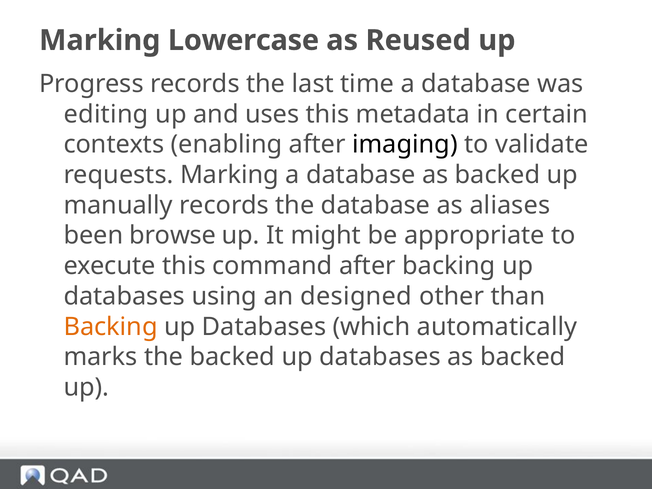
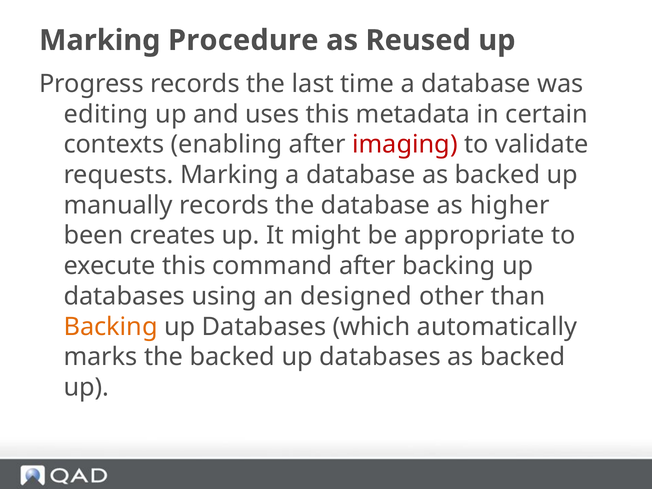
Lowercase: Lowercase -> Procedure (243, 40)
imaging colour: black -> red (405, 145)
aliases: aliases -> higher (510, 205)
browse: browse -> creates (173, 236)
